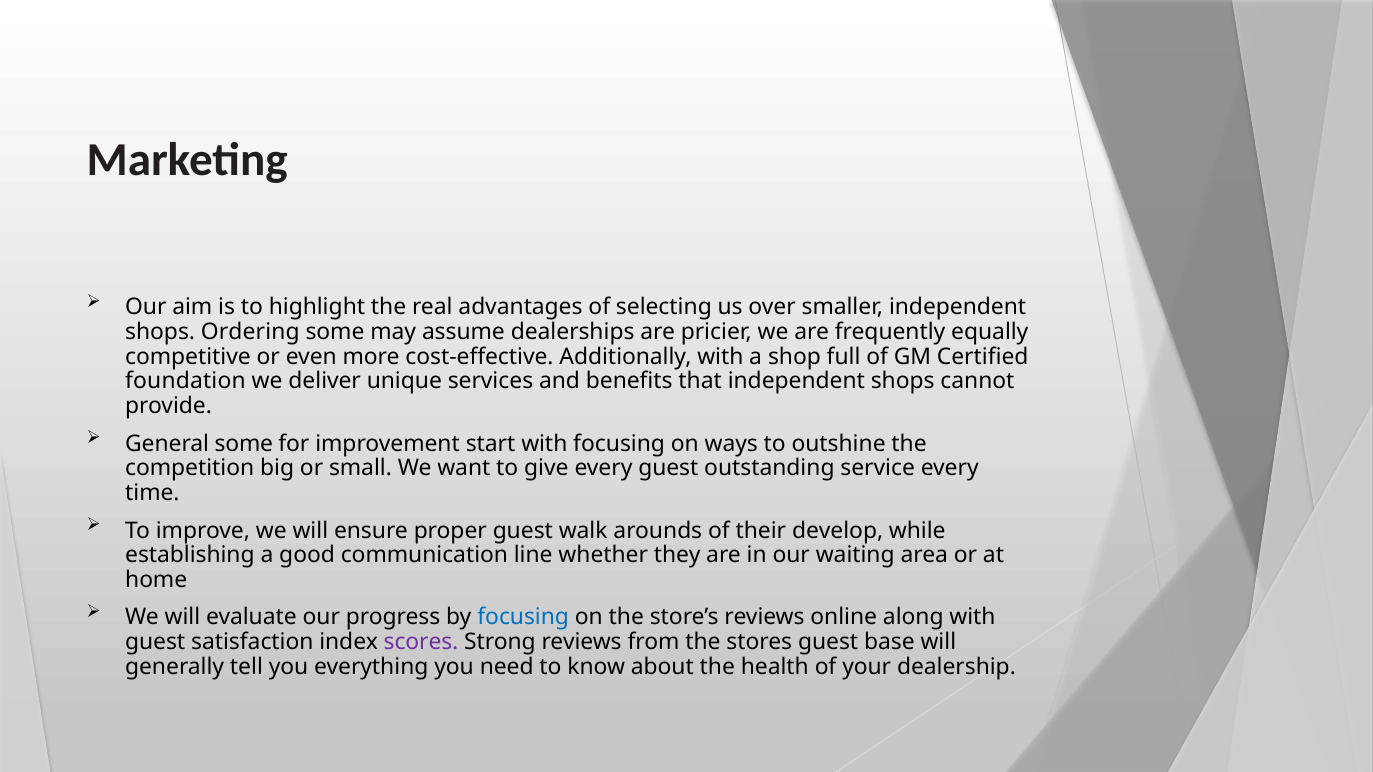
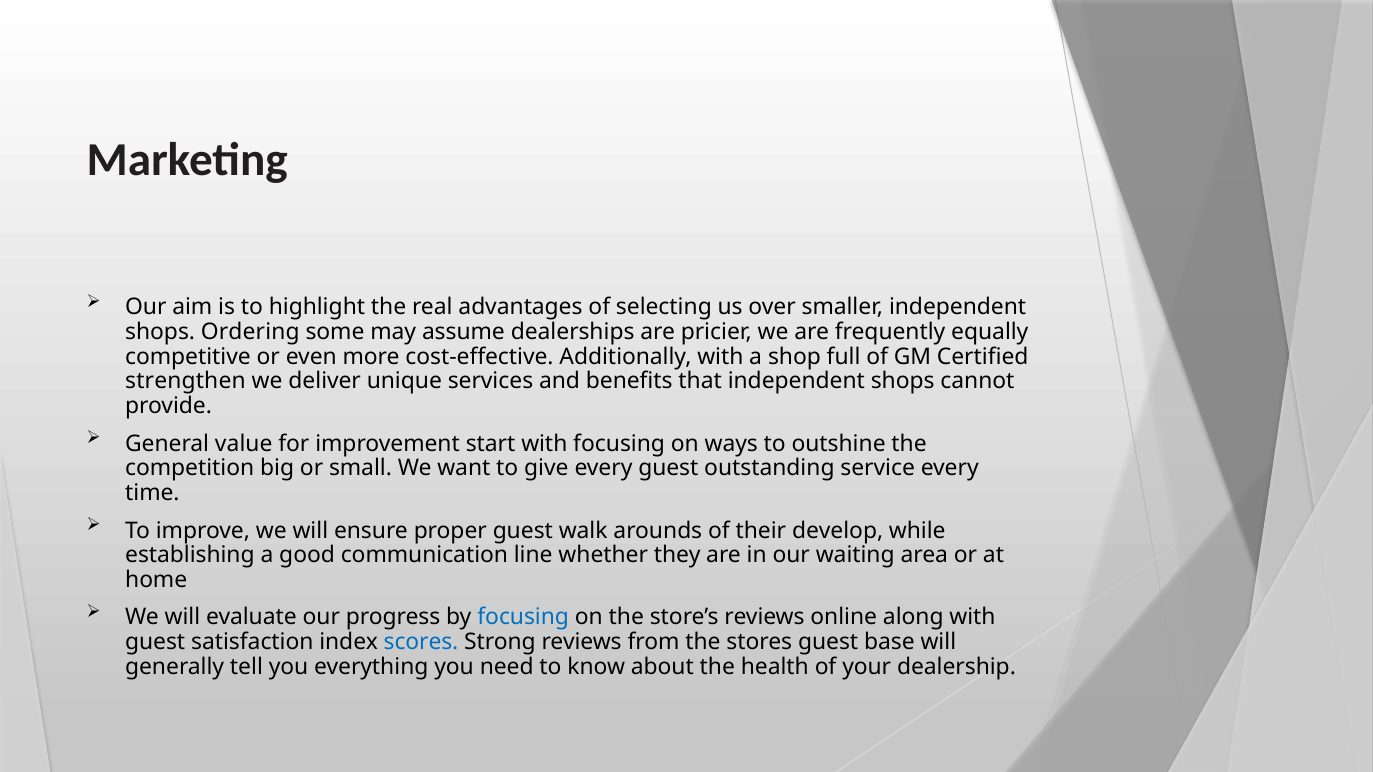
foundation: foundation -> strengthen (185, 382)
General some: some -> value (244, 444)
scores colour: purple -> blue (421, 642)
